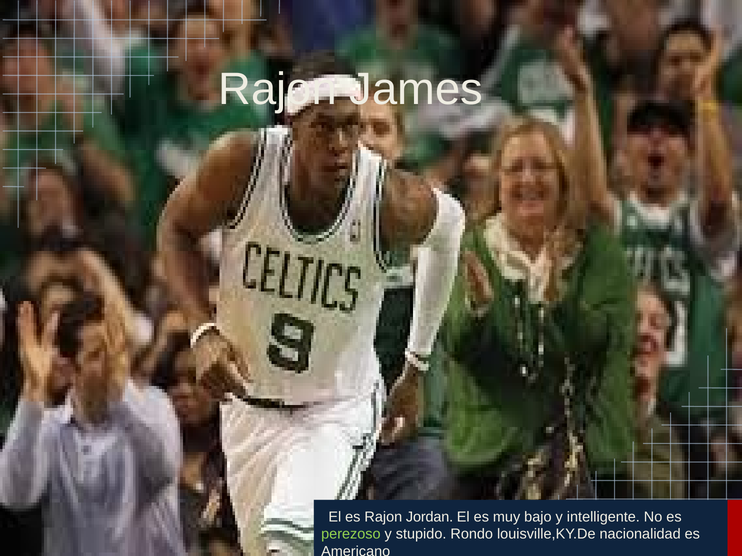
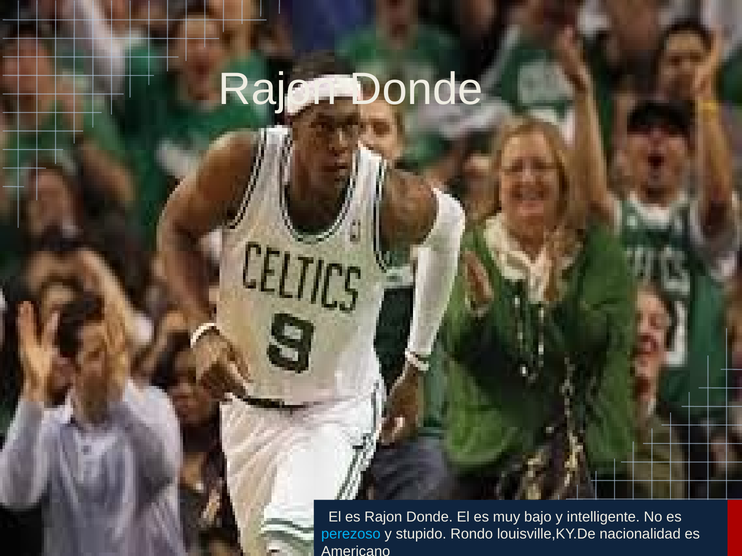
James: James -> Donde (416, 89)
es Rajon Jordan: Jordan -> Donde (430, 517)
perezoso colour: light green -> light blue (351, 535)
